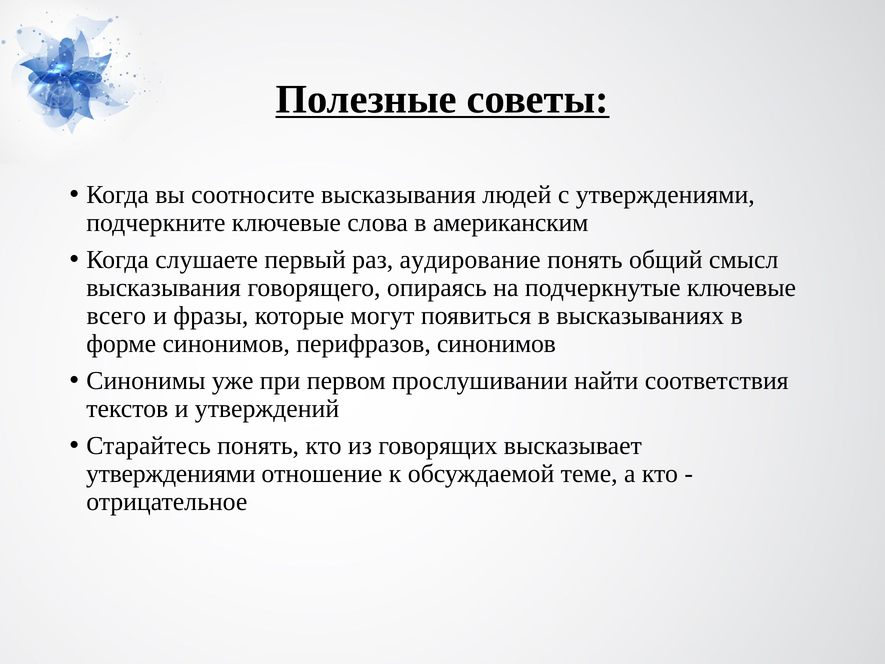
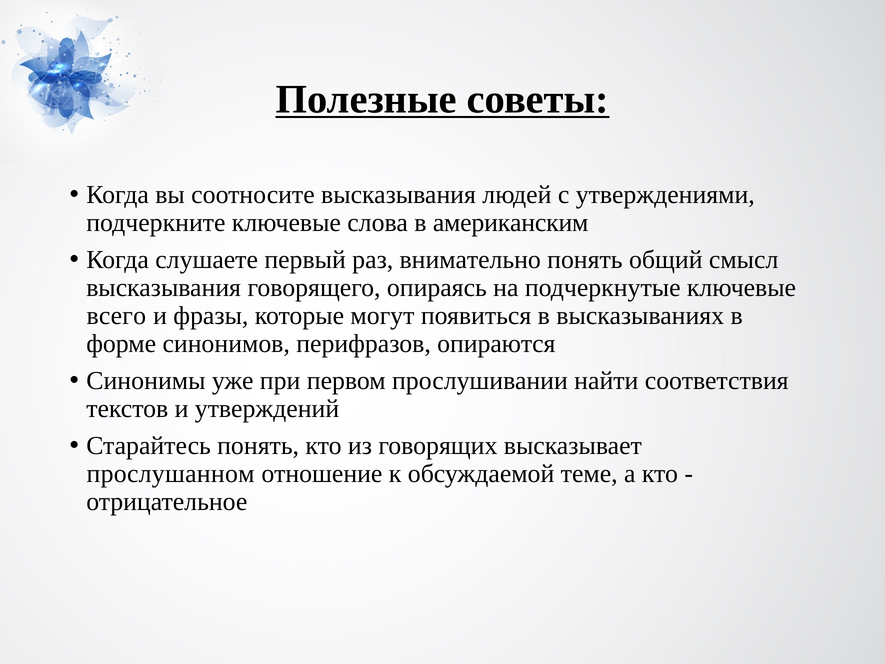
аудирование: аудирование -> внимательно (470, 260)
перифразов синонимов: синонимов -> опираются (496, 343)
утверждениями: утверждениями -> прослушанном (171, 473)
